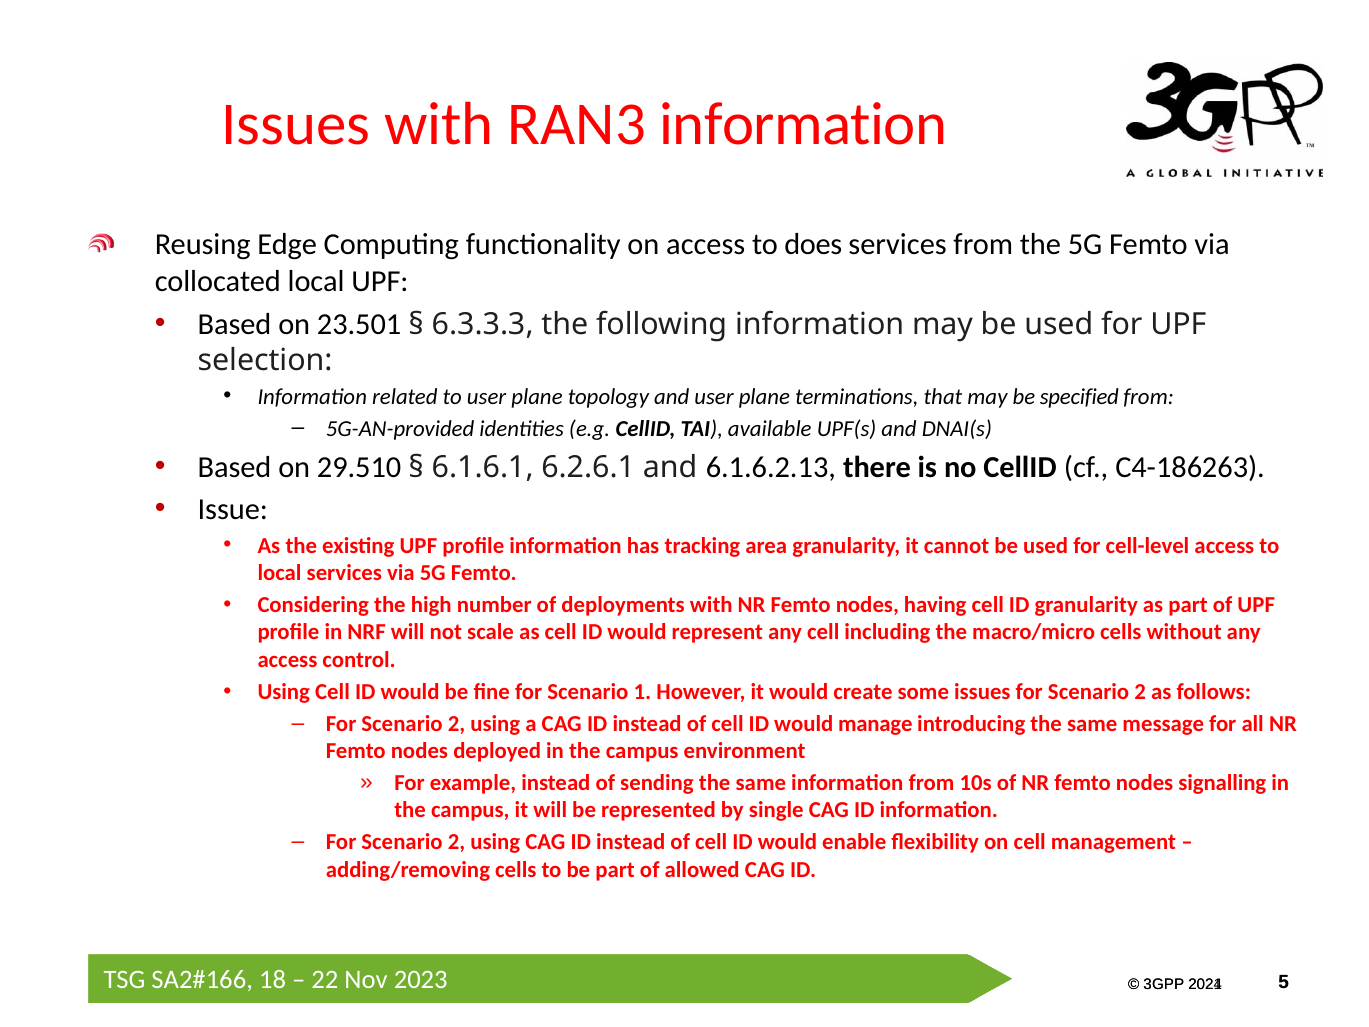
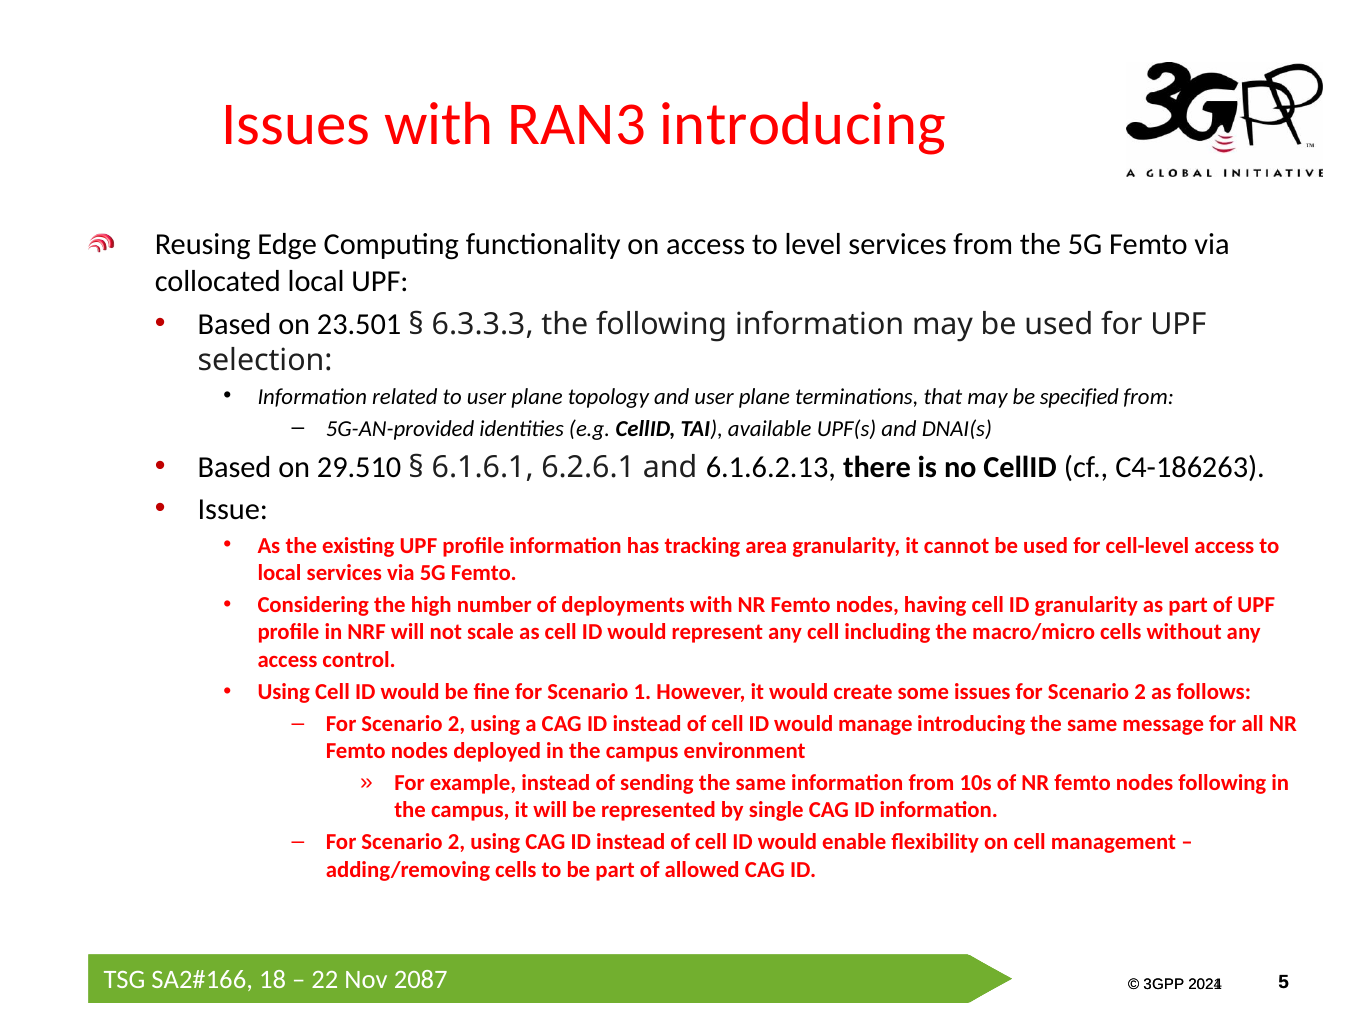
RAN3 information: information -> introducing (803, 124)
does: does -> level (813, 245)
nodes signalling: signalling -> following (1222, 783)
2023: 2023 -> 2087 (421, 980)
